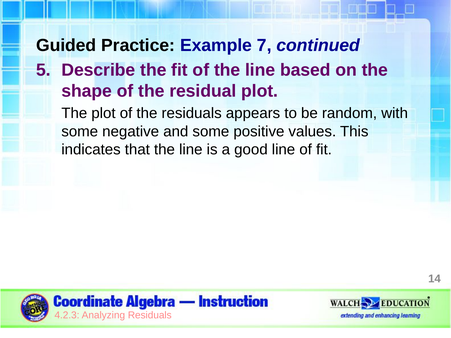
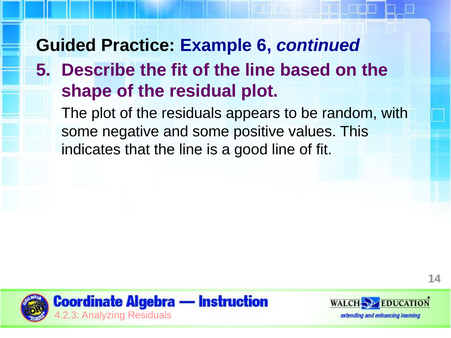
7: 7 -> 6 (264, 46)
